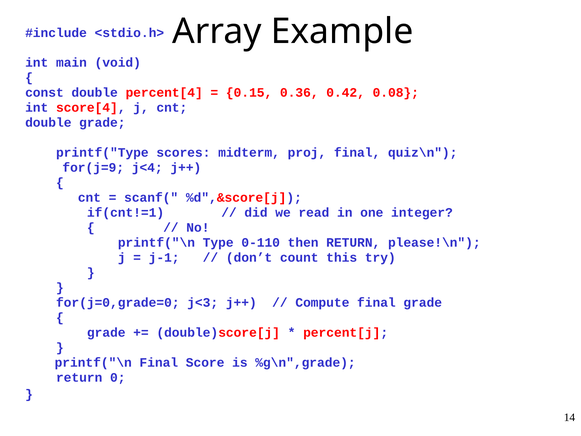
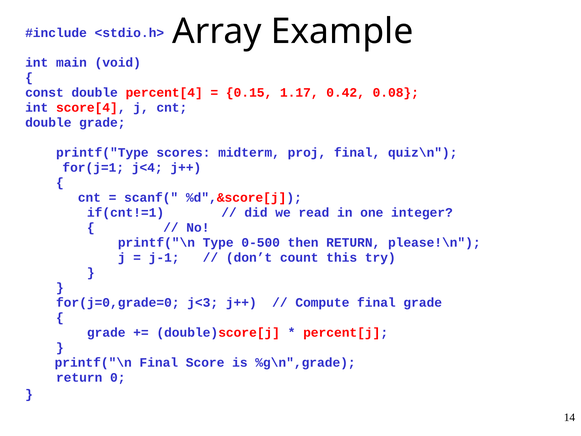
0.36: 0.36 -> 1.17 (299, 93)
for(j=9: for(j=9 -> for(j=1 (93, 168)
0-110: 0-110 -> 0-500 (261, 242)
